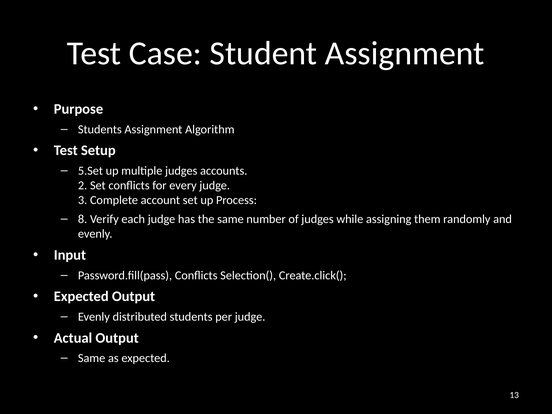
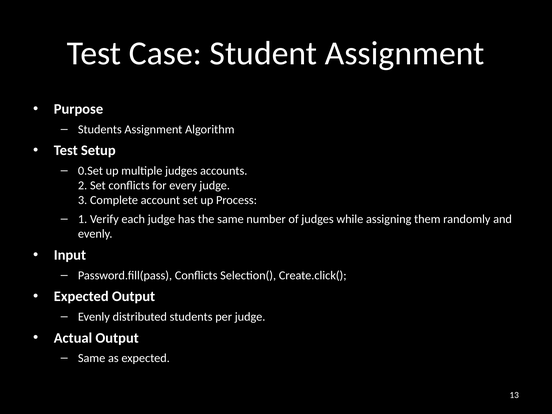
5.Set: 5.Set -> 0.Set (90, 171)
8: 8 -> 1 (83, 219)
